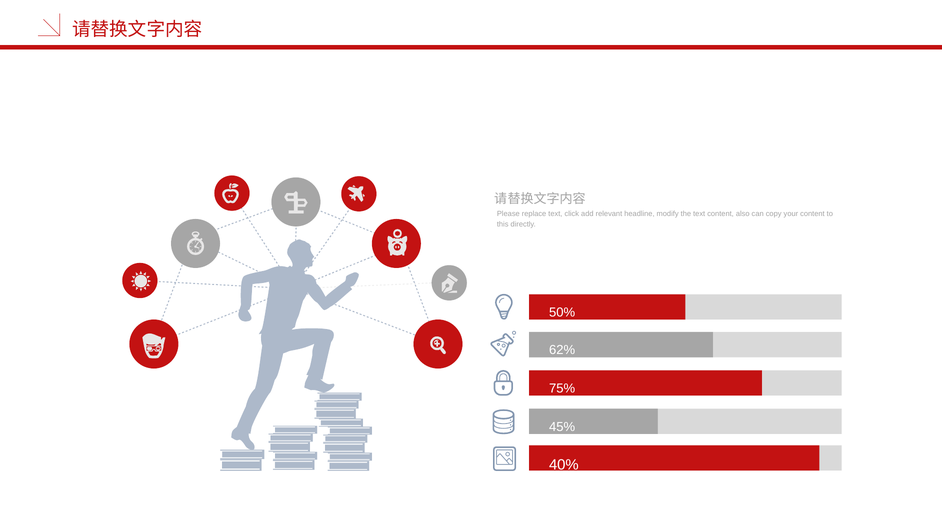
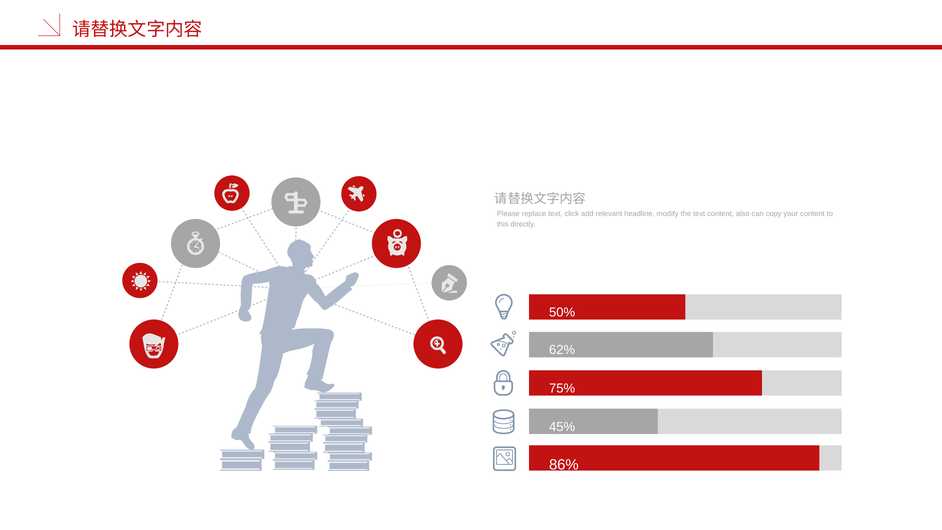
40%: 40% -> 86% (564, 465)
